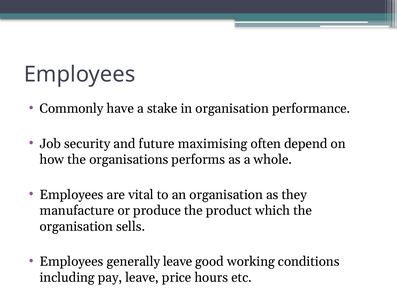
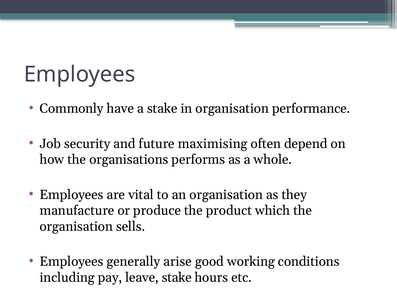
generally leave: leave -> arise (178, 261)
leave price: price -> stake (177, 277)
